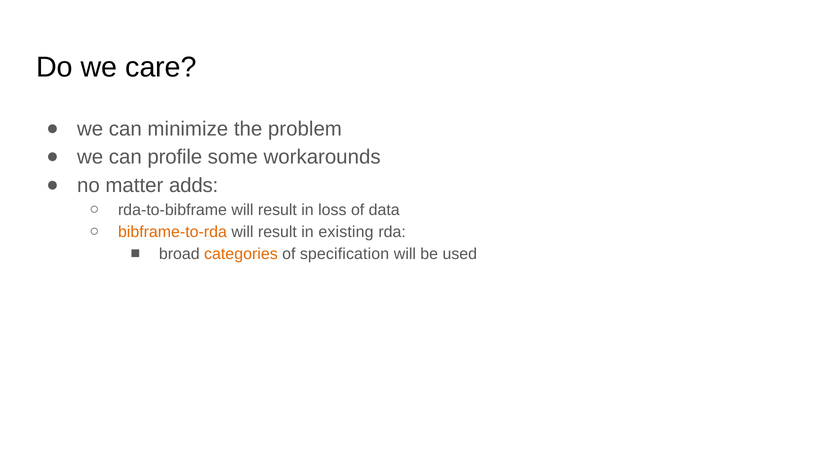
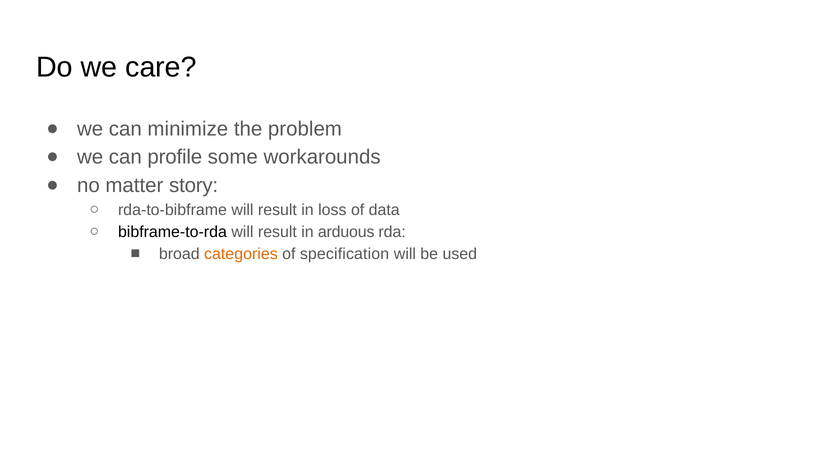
adds: adds -> story (194, 185)
bibframe-to-rda colour: orange -> black (172, 232)
existing: existing -> arduous (346, 232)
